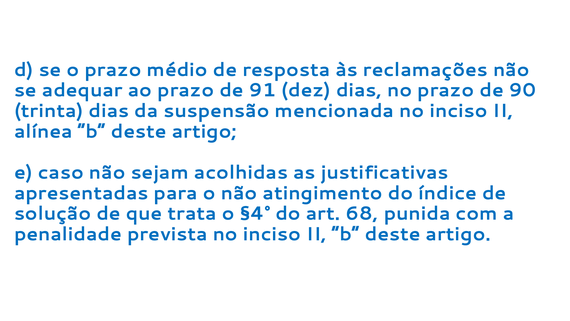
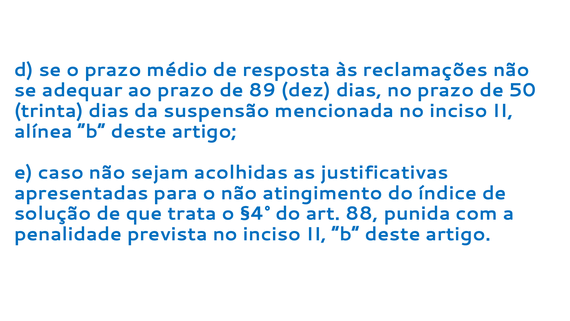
91: 91 -> 89 (262, 90)
90: 90 -> 50 (523, 90)
68: 68 -> 88 (362, 213)
